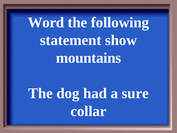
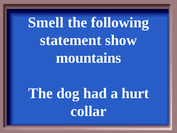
Word: Word -> Smell (46, 22)
sure: sure -> hurt (135, 93)
